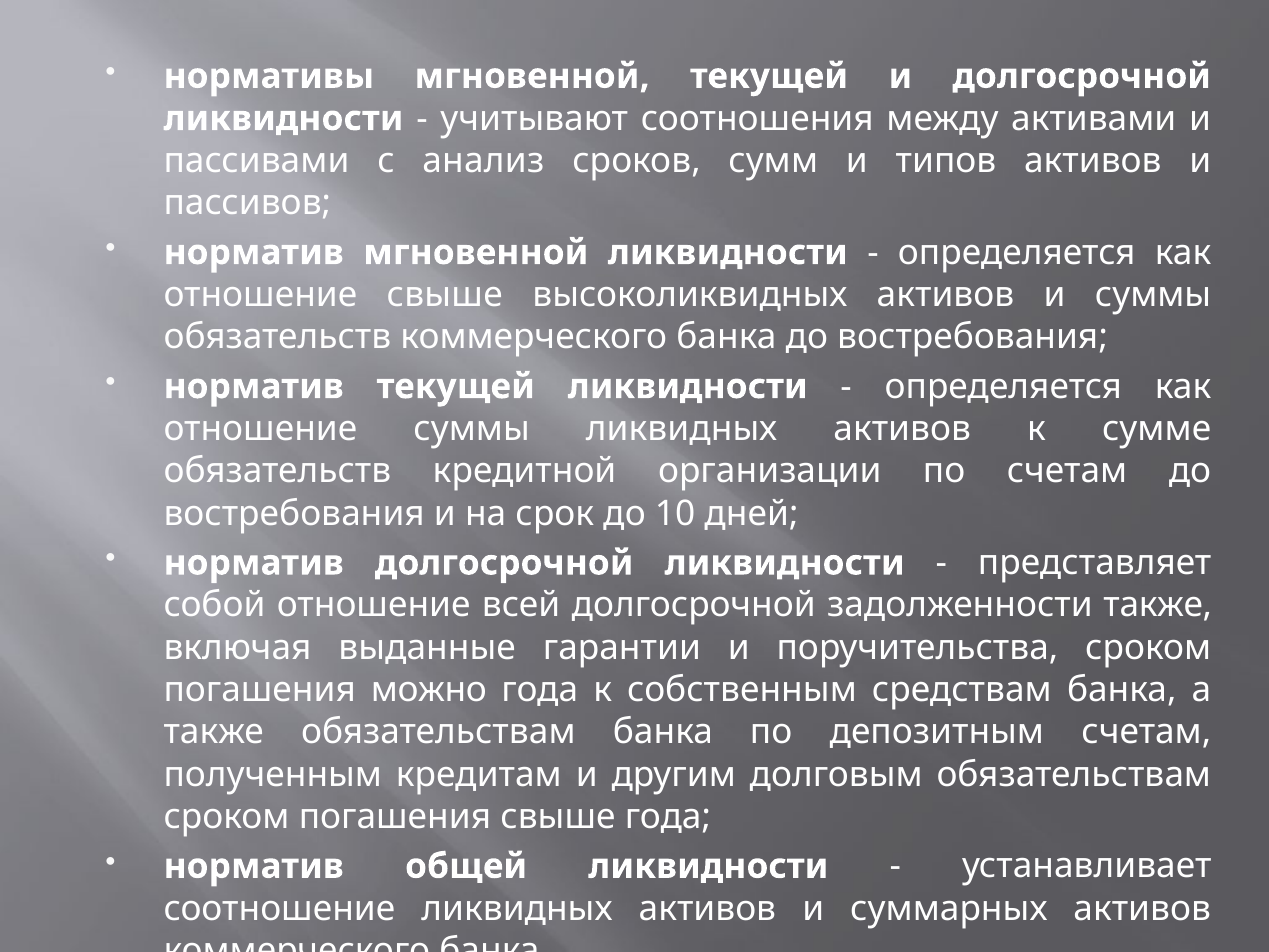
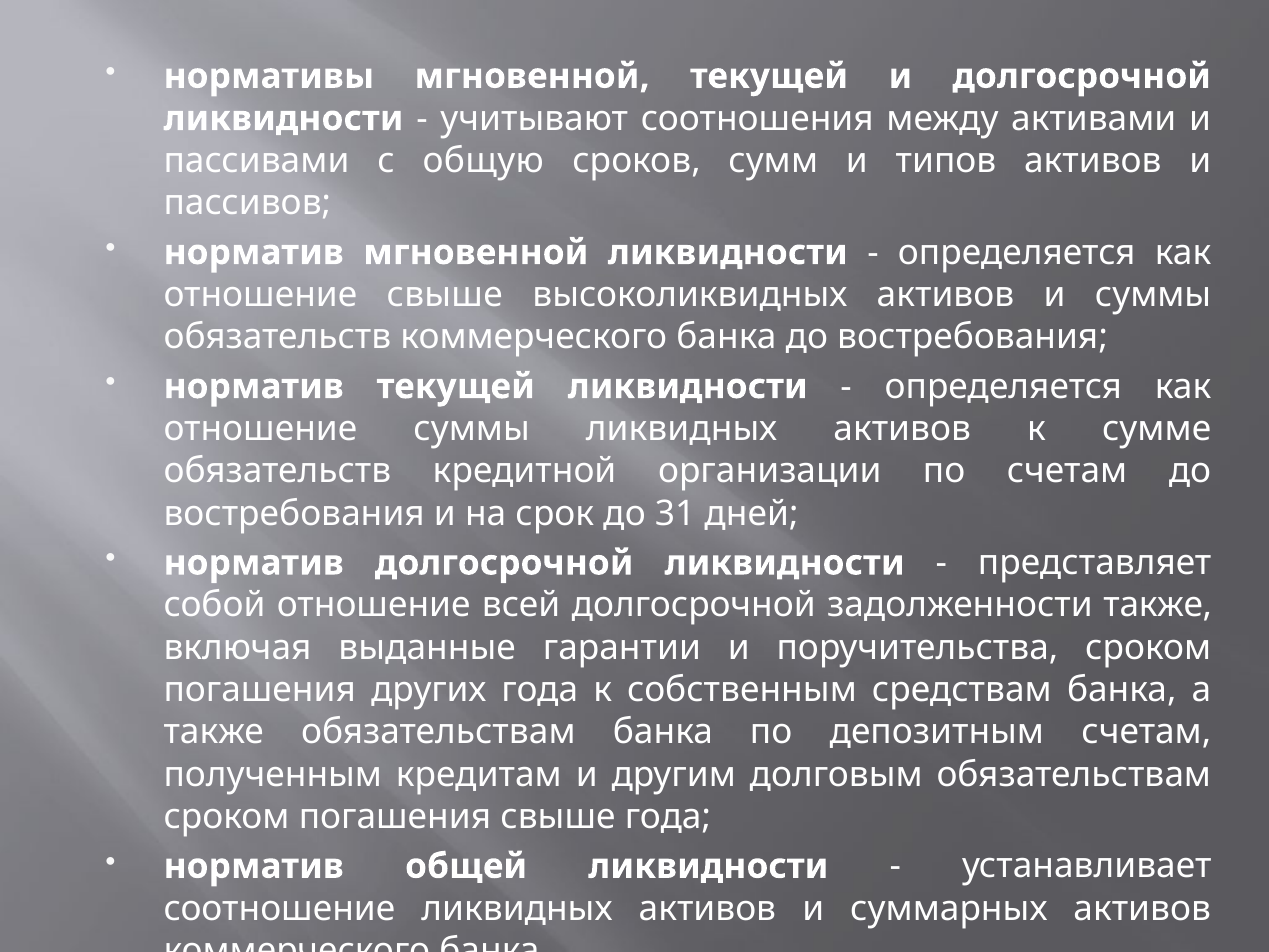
анализ: анализ -> общую (483, 161)
10: 10 -> 31 (675, 513)
можно: можно -> других (429, 690)
